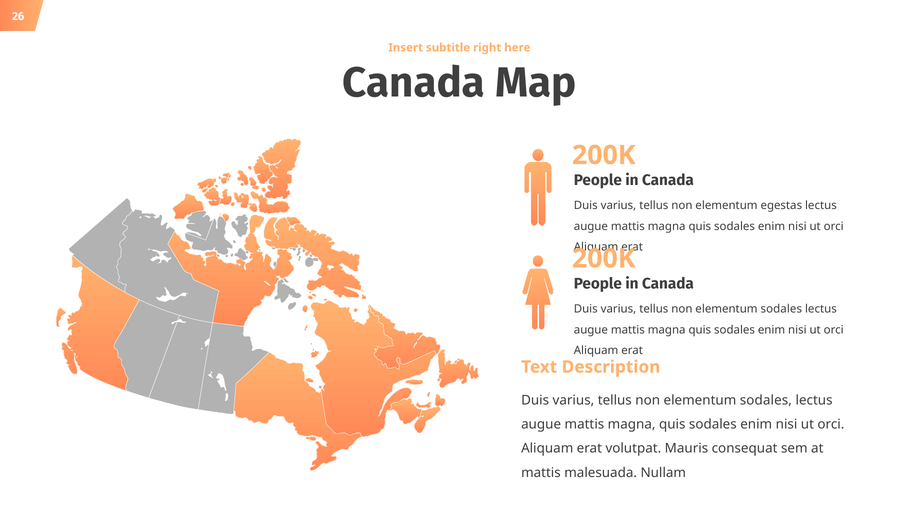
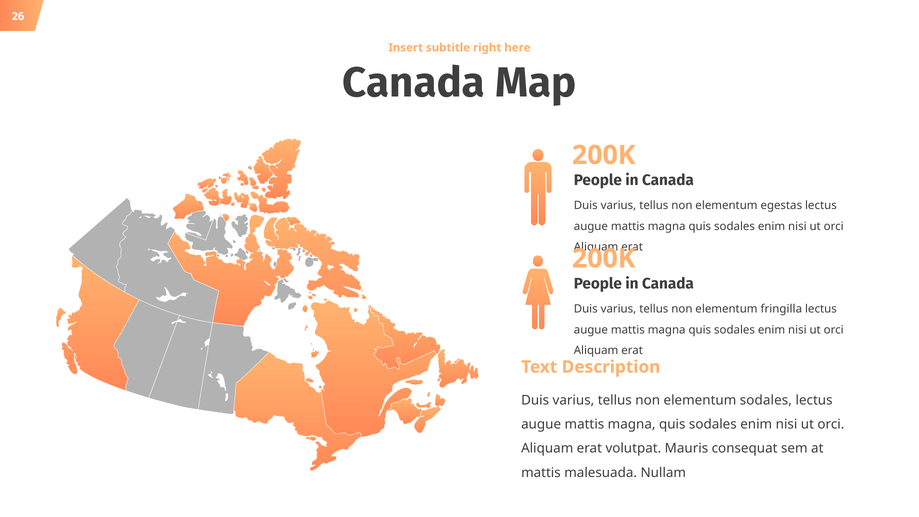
sodales: sodales -> fringilla (781, 309)
